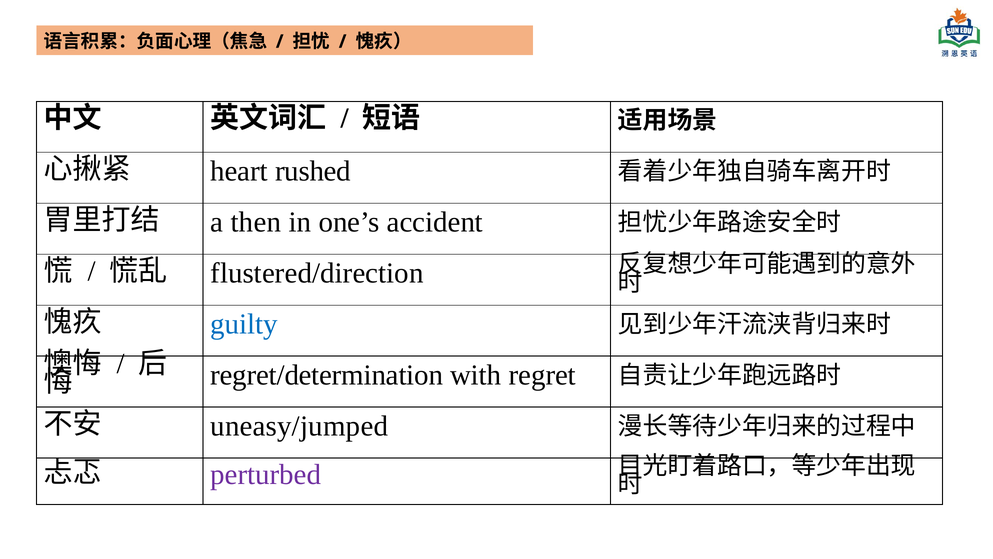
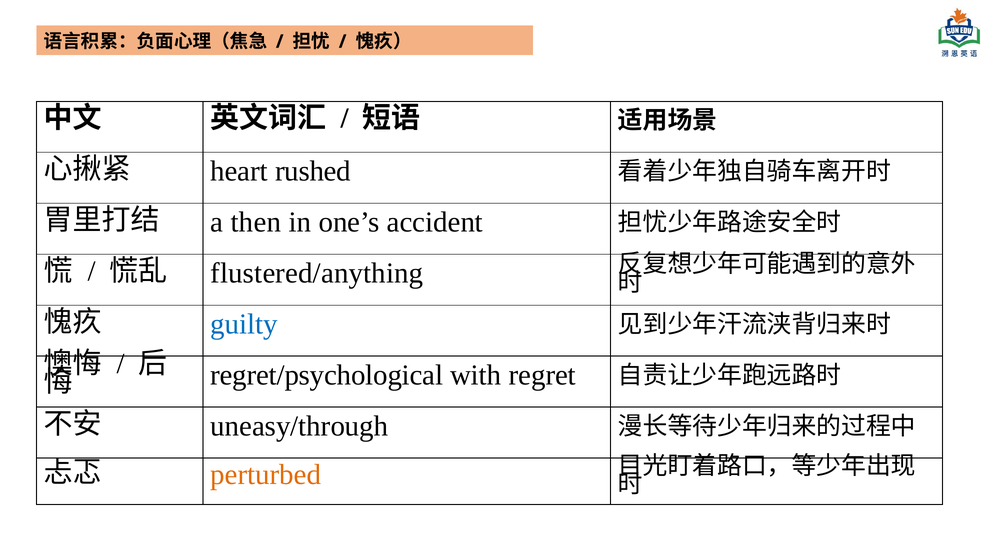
flustered/direction: flustered/direction -> flustered/anything (317, 273)
regret/determination: regret/determination -> regret/psychological (327, 375)
uneasy/jumped: uneasy/jumped -> uneasy/through (299, 426)
perturbed colour: purple -> orange (266, 475)
